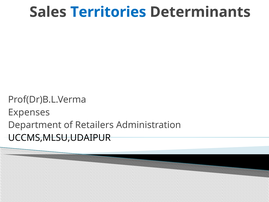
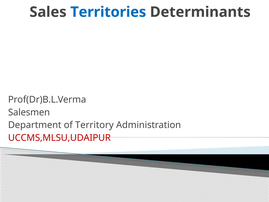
Expenses: Expenses -> Salesmen (29, 112)
Retailers: Retailers -> Territory (94, 125)
UCCMS,MLSU,UDAIPUR colour: black -> red (59, 138)
